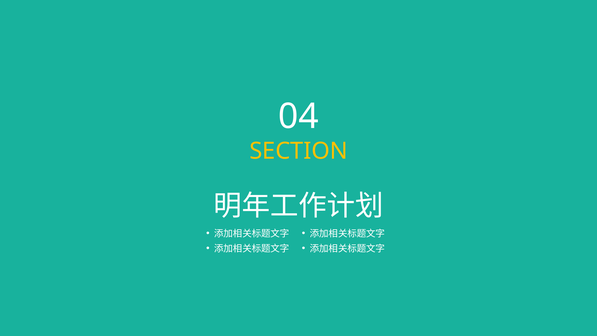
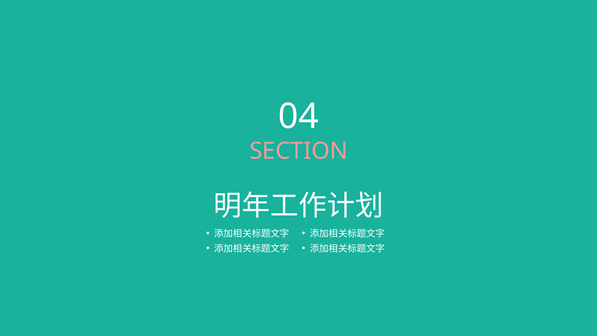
SECTION colour: yellow -> pink (299, 151)
